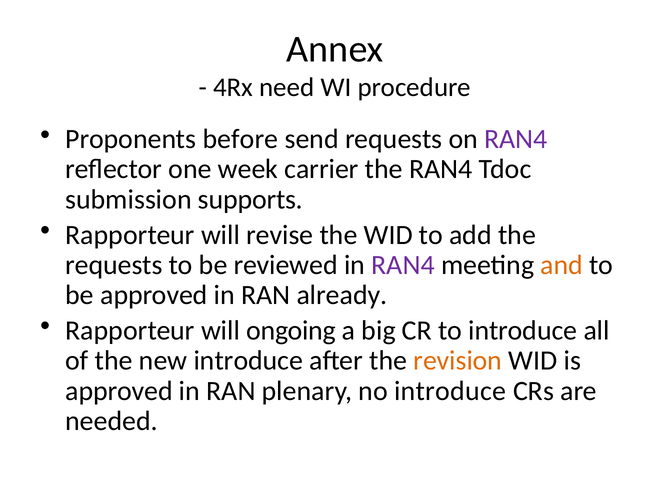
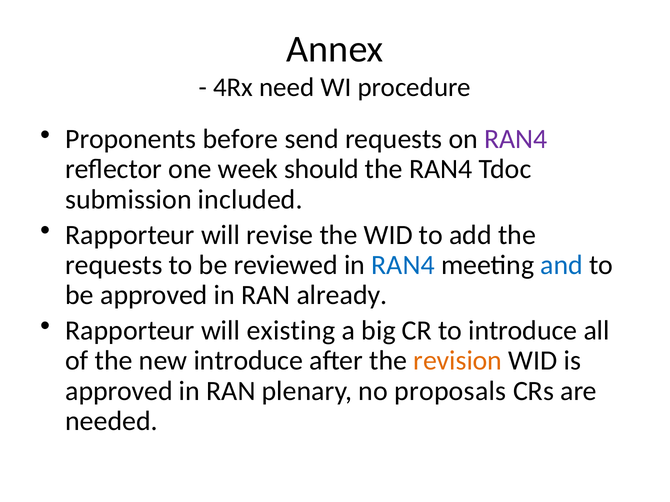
carrier: carrier -> should (322, 169)
supports: supports -> included (250, 200)
RAN4 colour: purple -> blue (403, 265)
and colour: orange -> blue (562, 265)
ongoing: ongoing -> existing (291, 331)
no introduce: introduce -> proposals (450, 391)
